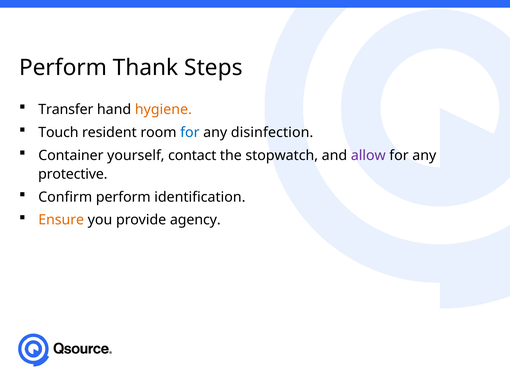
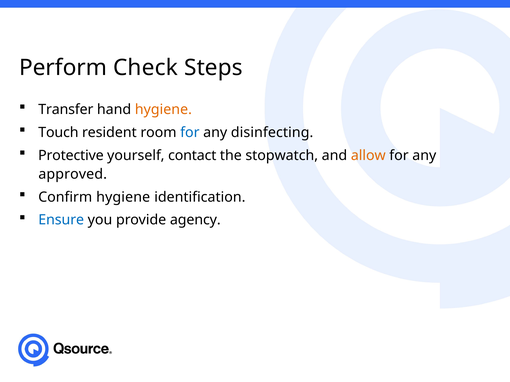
Thank: Thank -> Check (146, 68)
disinfection: disinfection -> disinfecting (272, 133)
Container: Container -> Protective (71, 156)
allow colour: purple -> orange (368, 156)
protective: protective -> approved (73, 174)
Confirm perform: perform -> hygiene (123, 197)
Ensure colour: orange -> blue (61, 220)
